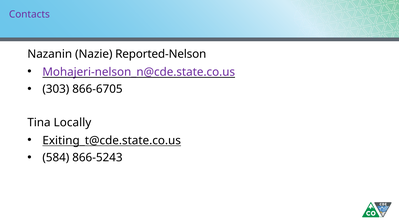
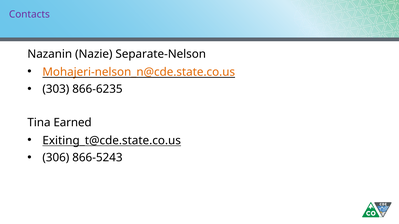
Reported-Nelson: Reported-Nelson -> Separate-Nelson (161, 54)
Mohajeri-nelson_n@cde.state.co.us colour: purple -> orange (139, 72)
866-6705: 866-6705 -> 866-6235 (97, 89)
Locally: Locally -> Earned (73, 123)
584: 584 -> 306 (56, 158)
